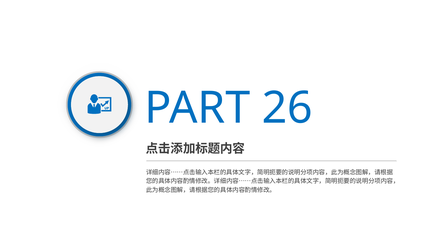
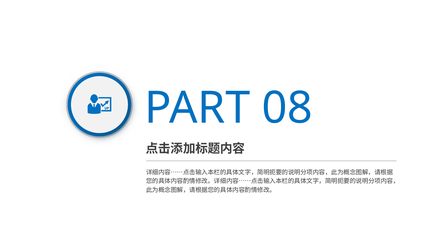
26: 26 -> 08 (287, 108)
